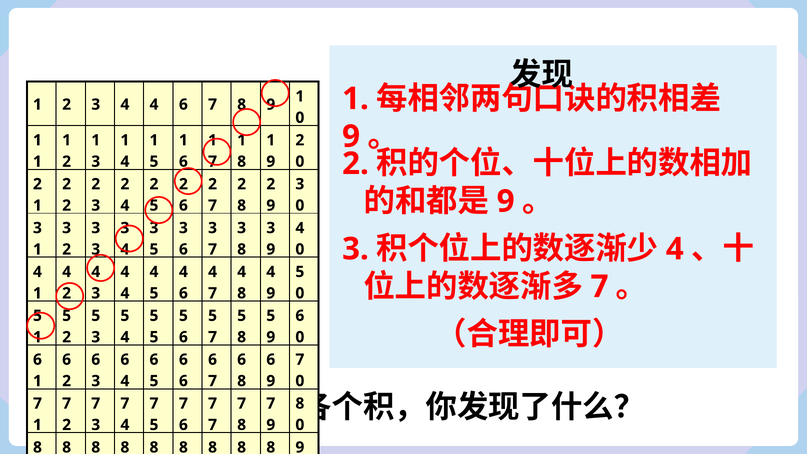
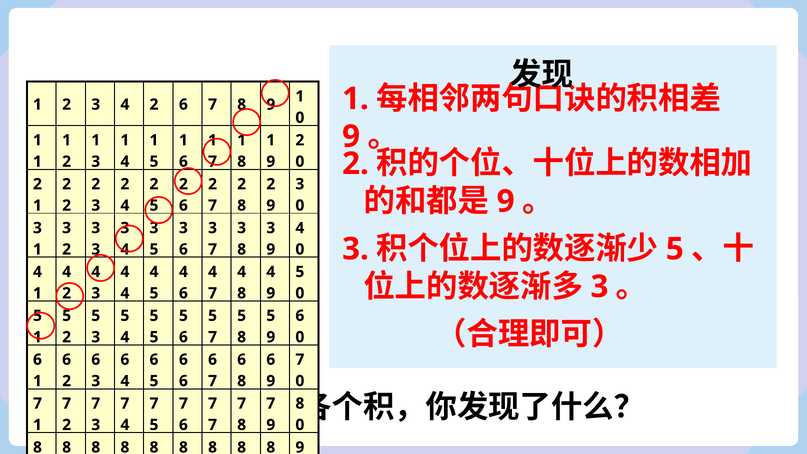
2 3 4 4: 4 -> 2 (154, 104)
4: 4 -> 5 (675, 249)
7: 7 -> 3 (599, 287)
